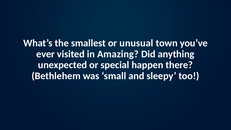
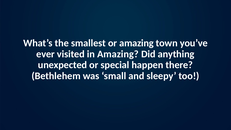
or unusual: unusual -> amazing (136, 43)
